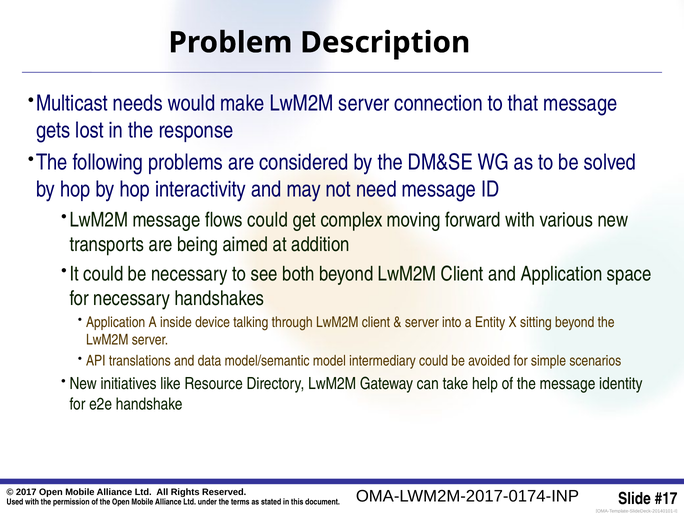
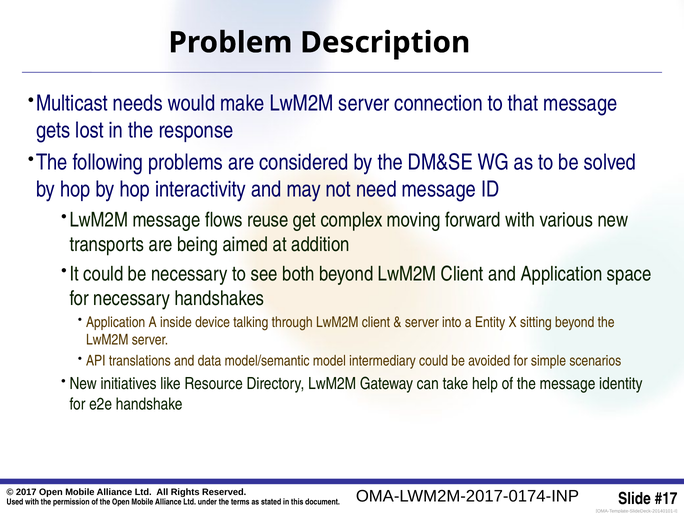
flows could: could -> reuse (268, 220)
